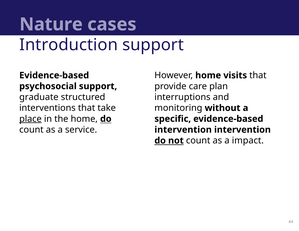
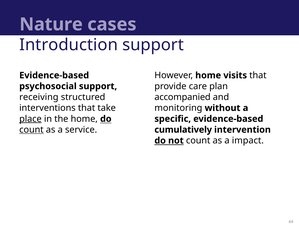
graduate: graduate -> receiving (39, 97)
interruptions: interruptions -> accompanied (182, 97)
count underline: none -> present (31, 130)
intervention: intervention -> cumulatively (183, 130)
